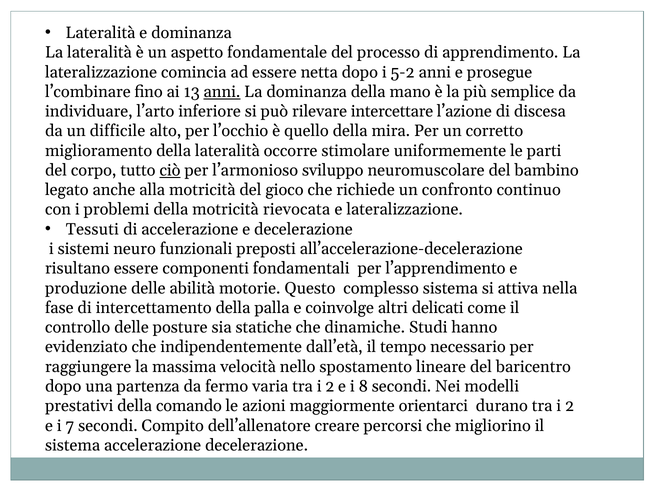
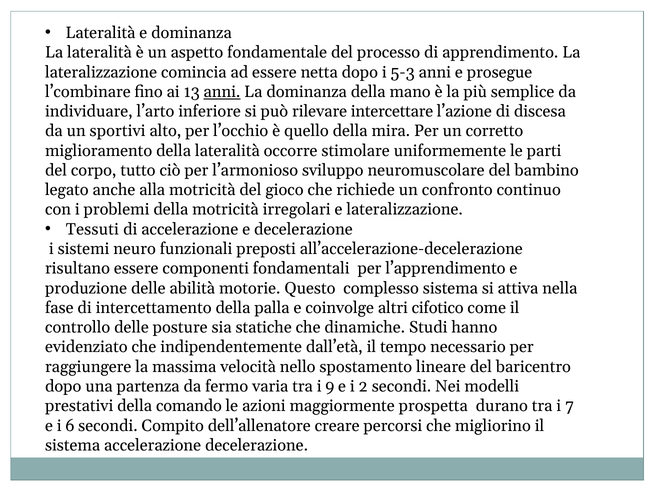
5-2: 5-2 -> 5-3 (403, 72)
difficile: difficile -> sportivi (118, 131)
ciò underline: present -> none (170, 170)
rievocata: rievocata -> irregolari (297, 210)
delicati: delicati -> cifotico (438, 308)
varia tra i 2: 2 -> 9 (330, 387)
8: 8 -> 2 (363, 387)
orientarci: orientarci -> prospetta (433, 406)
durano tra i 2: 2 -> 7 (569, 406)
7: 7 -> 6 (70, 426)
